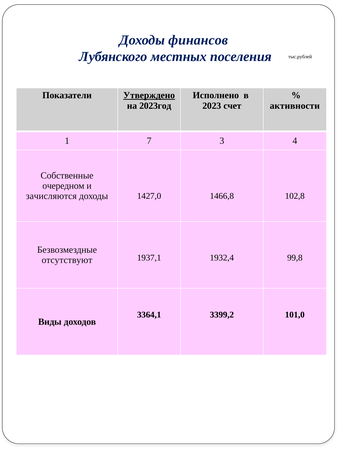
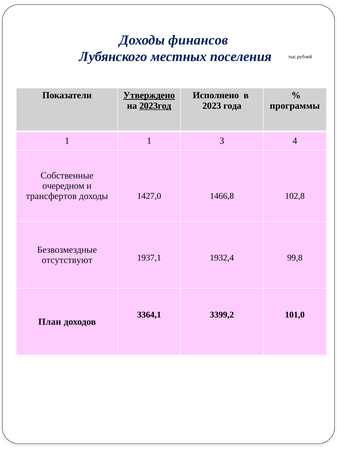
2023год underline: none -> present (155, 106)
счет: счет -> года (232, 106)
активности: активности -> программы (295, 106)
1 7: 7 -> 1 (149, 141)
зачисляются: зачисляются -> трансфертов (51, 196)
Виды: Виды -> План (50, 321)
